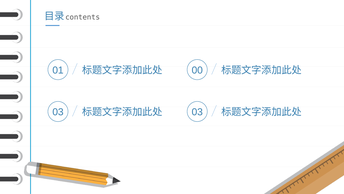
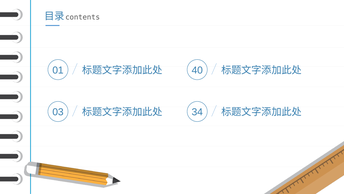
00: 00 -> 40 (197, 70)
03: 03 -> 34 (197, 112)
